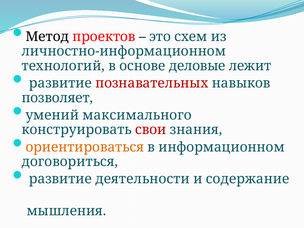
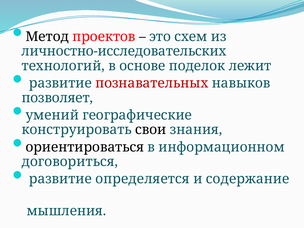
личностно-информационном: личностно-информационном -> личностно-исследовательских (124, 51)
деловые: деловые -> поделок (197, 66)
максимального: максимального -> географические (137, 115)
свои colour: red -> black (151, 130)
ориентироваться colour: orange -> black (85, 147)
деятельности: деятельности -> определяется (143, 179)
